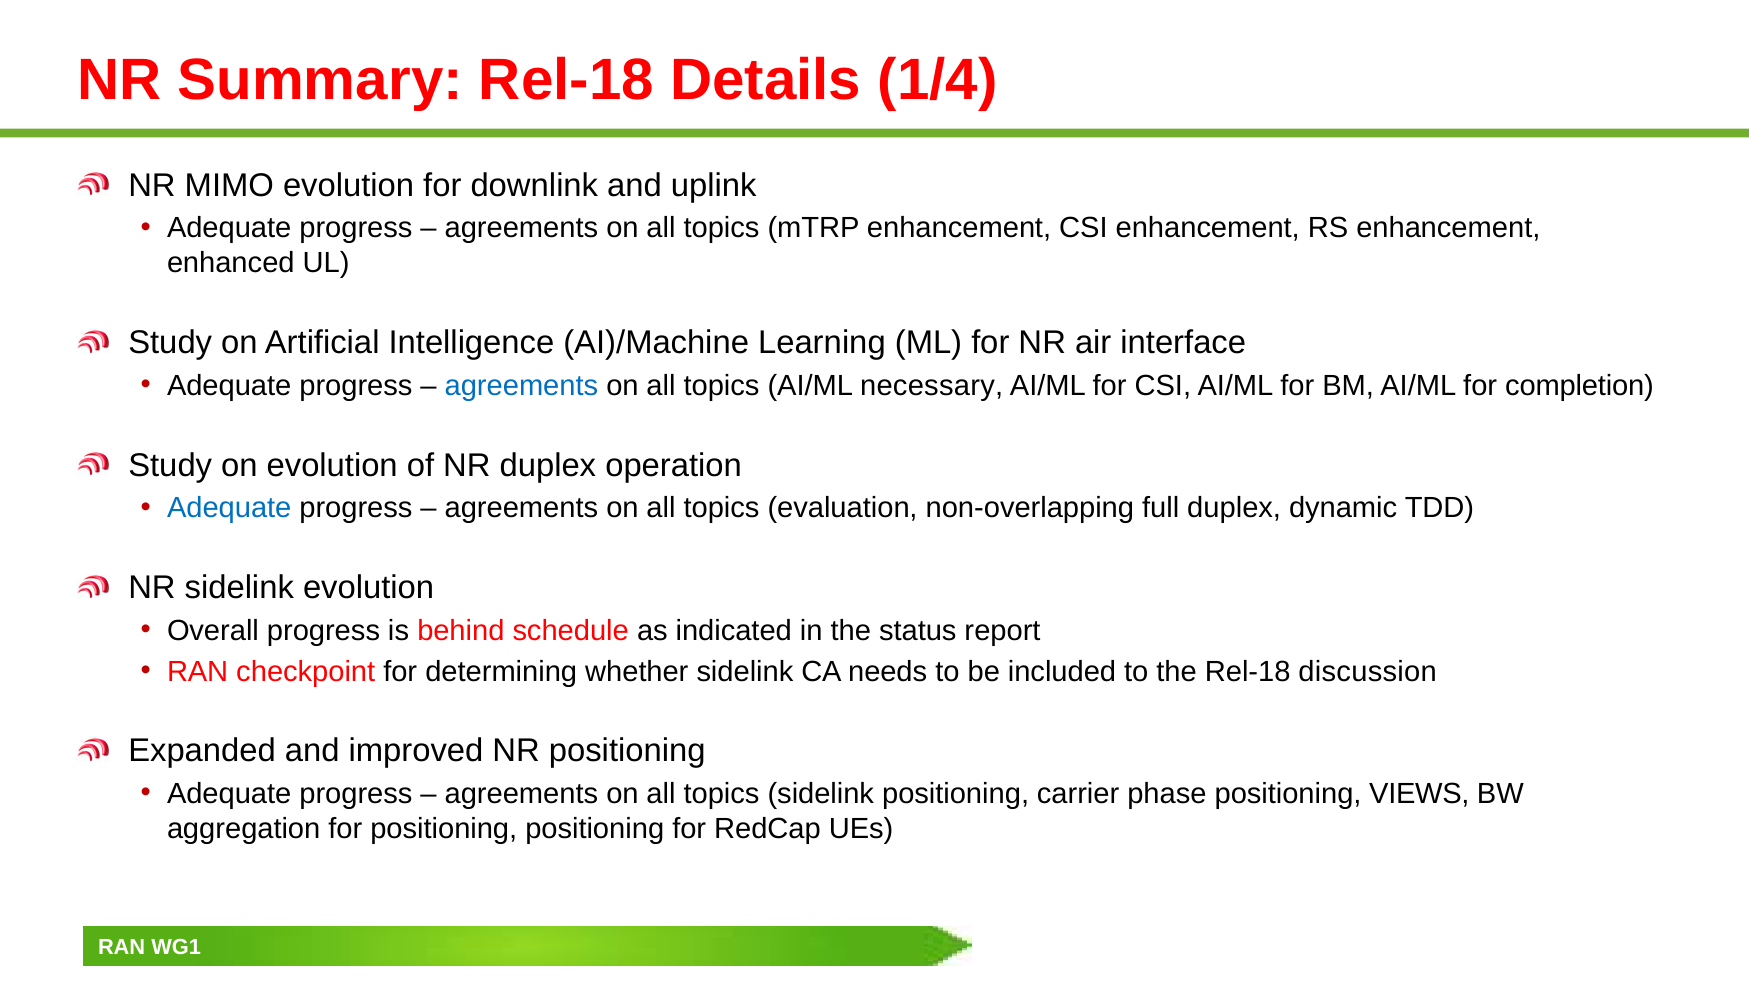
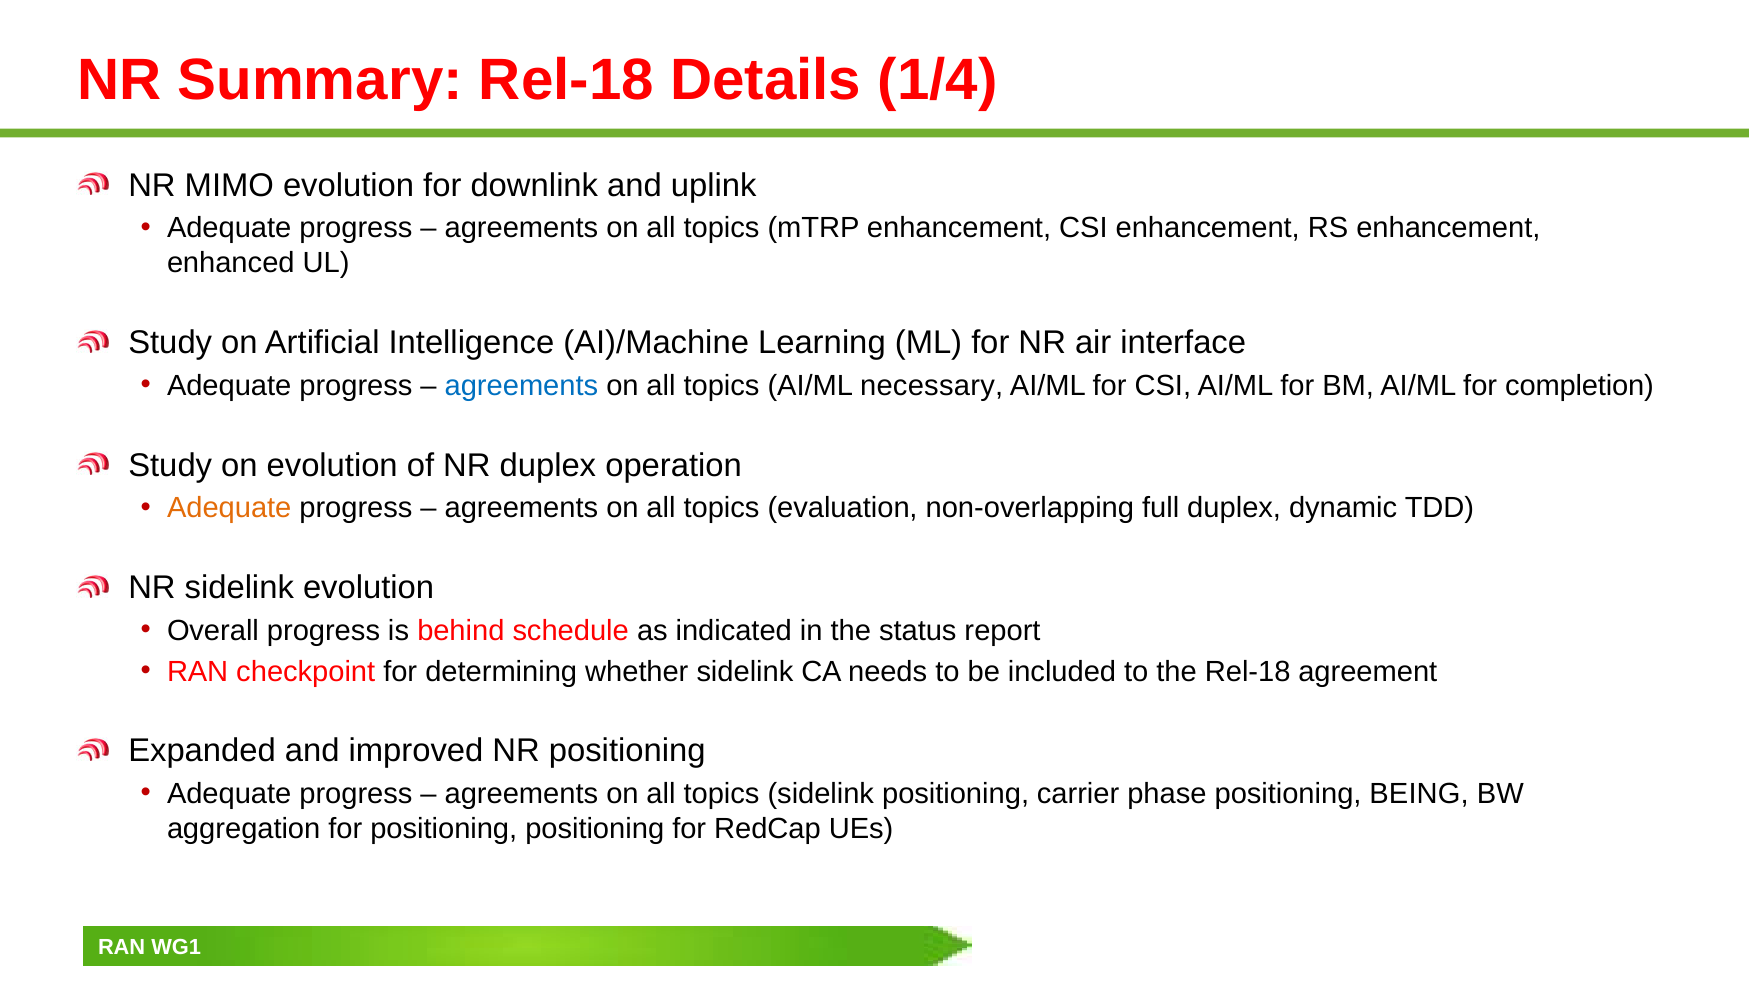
Adequate colour: blue -> orange (229, 508)
discussion: discussion -> agreement (1368, 671)
VIEWS: VIEWS -> BEING (1419, 794)
